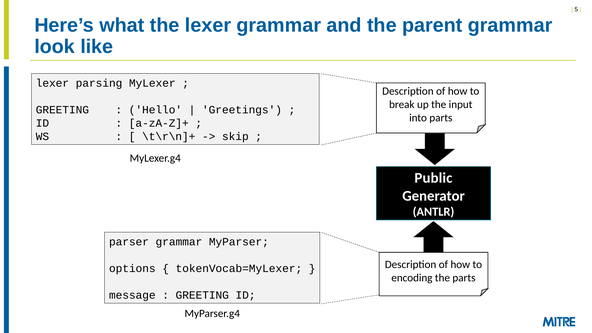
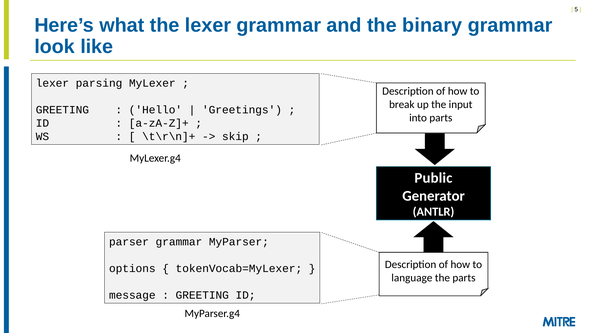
parent: parent -> binary (432, 25)
encoding: encoding -> language (412, 278)
